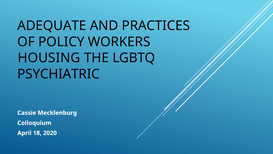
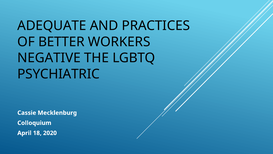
POLICY: POLICY -> BETTER (61, 42)
HOUSING: HOUSING -> NEGATIVE (49, 58)
